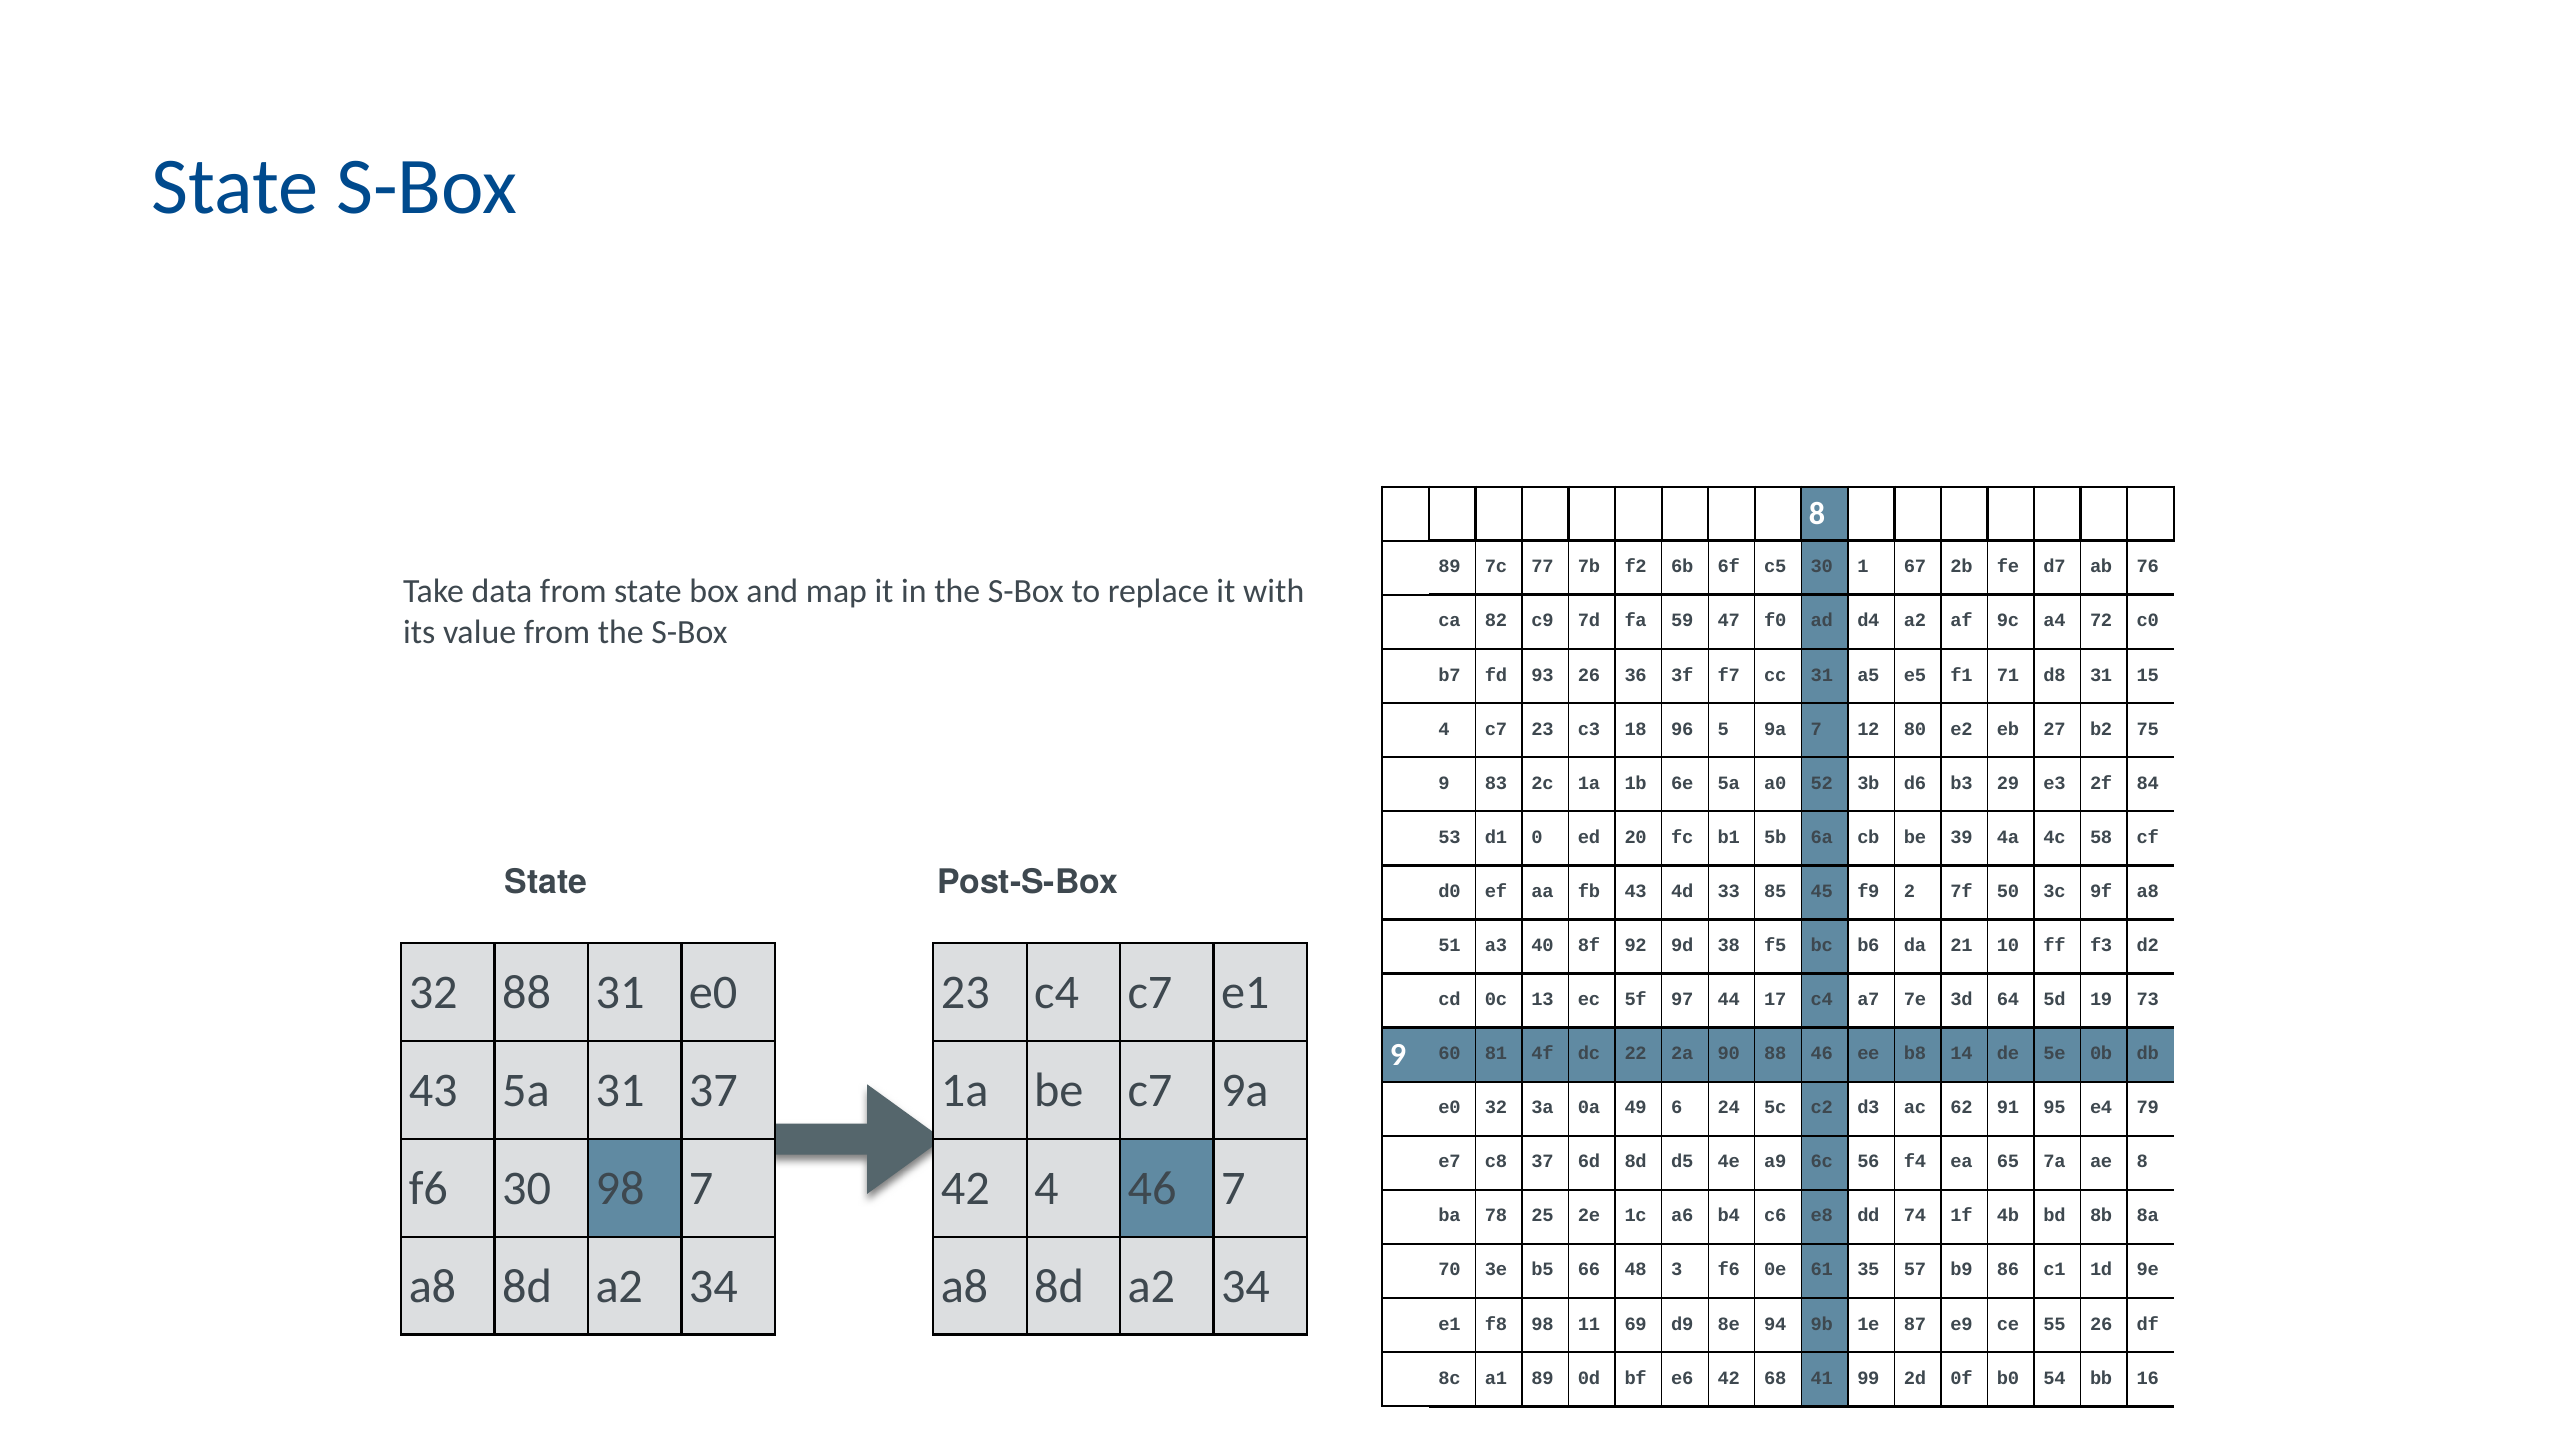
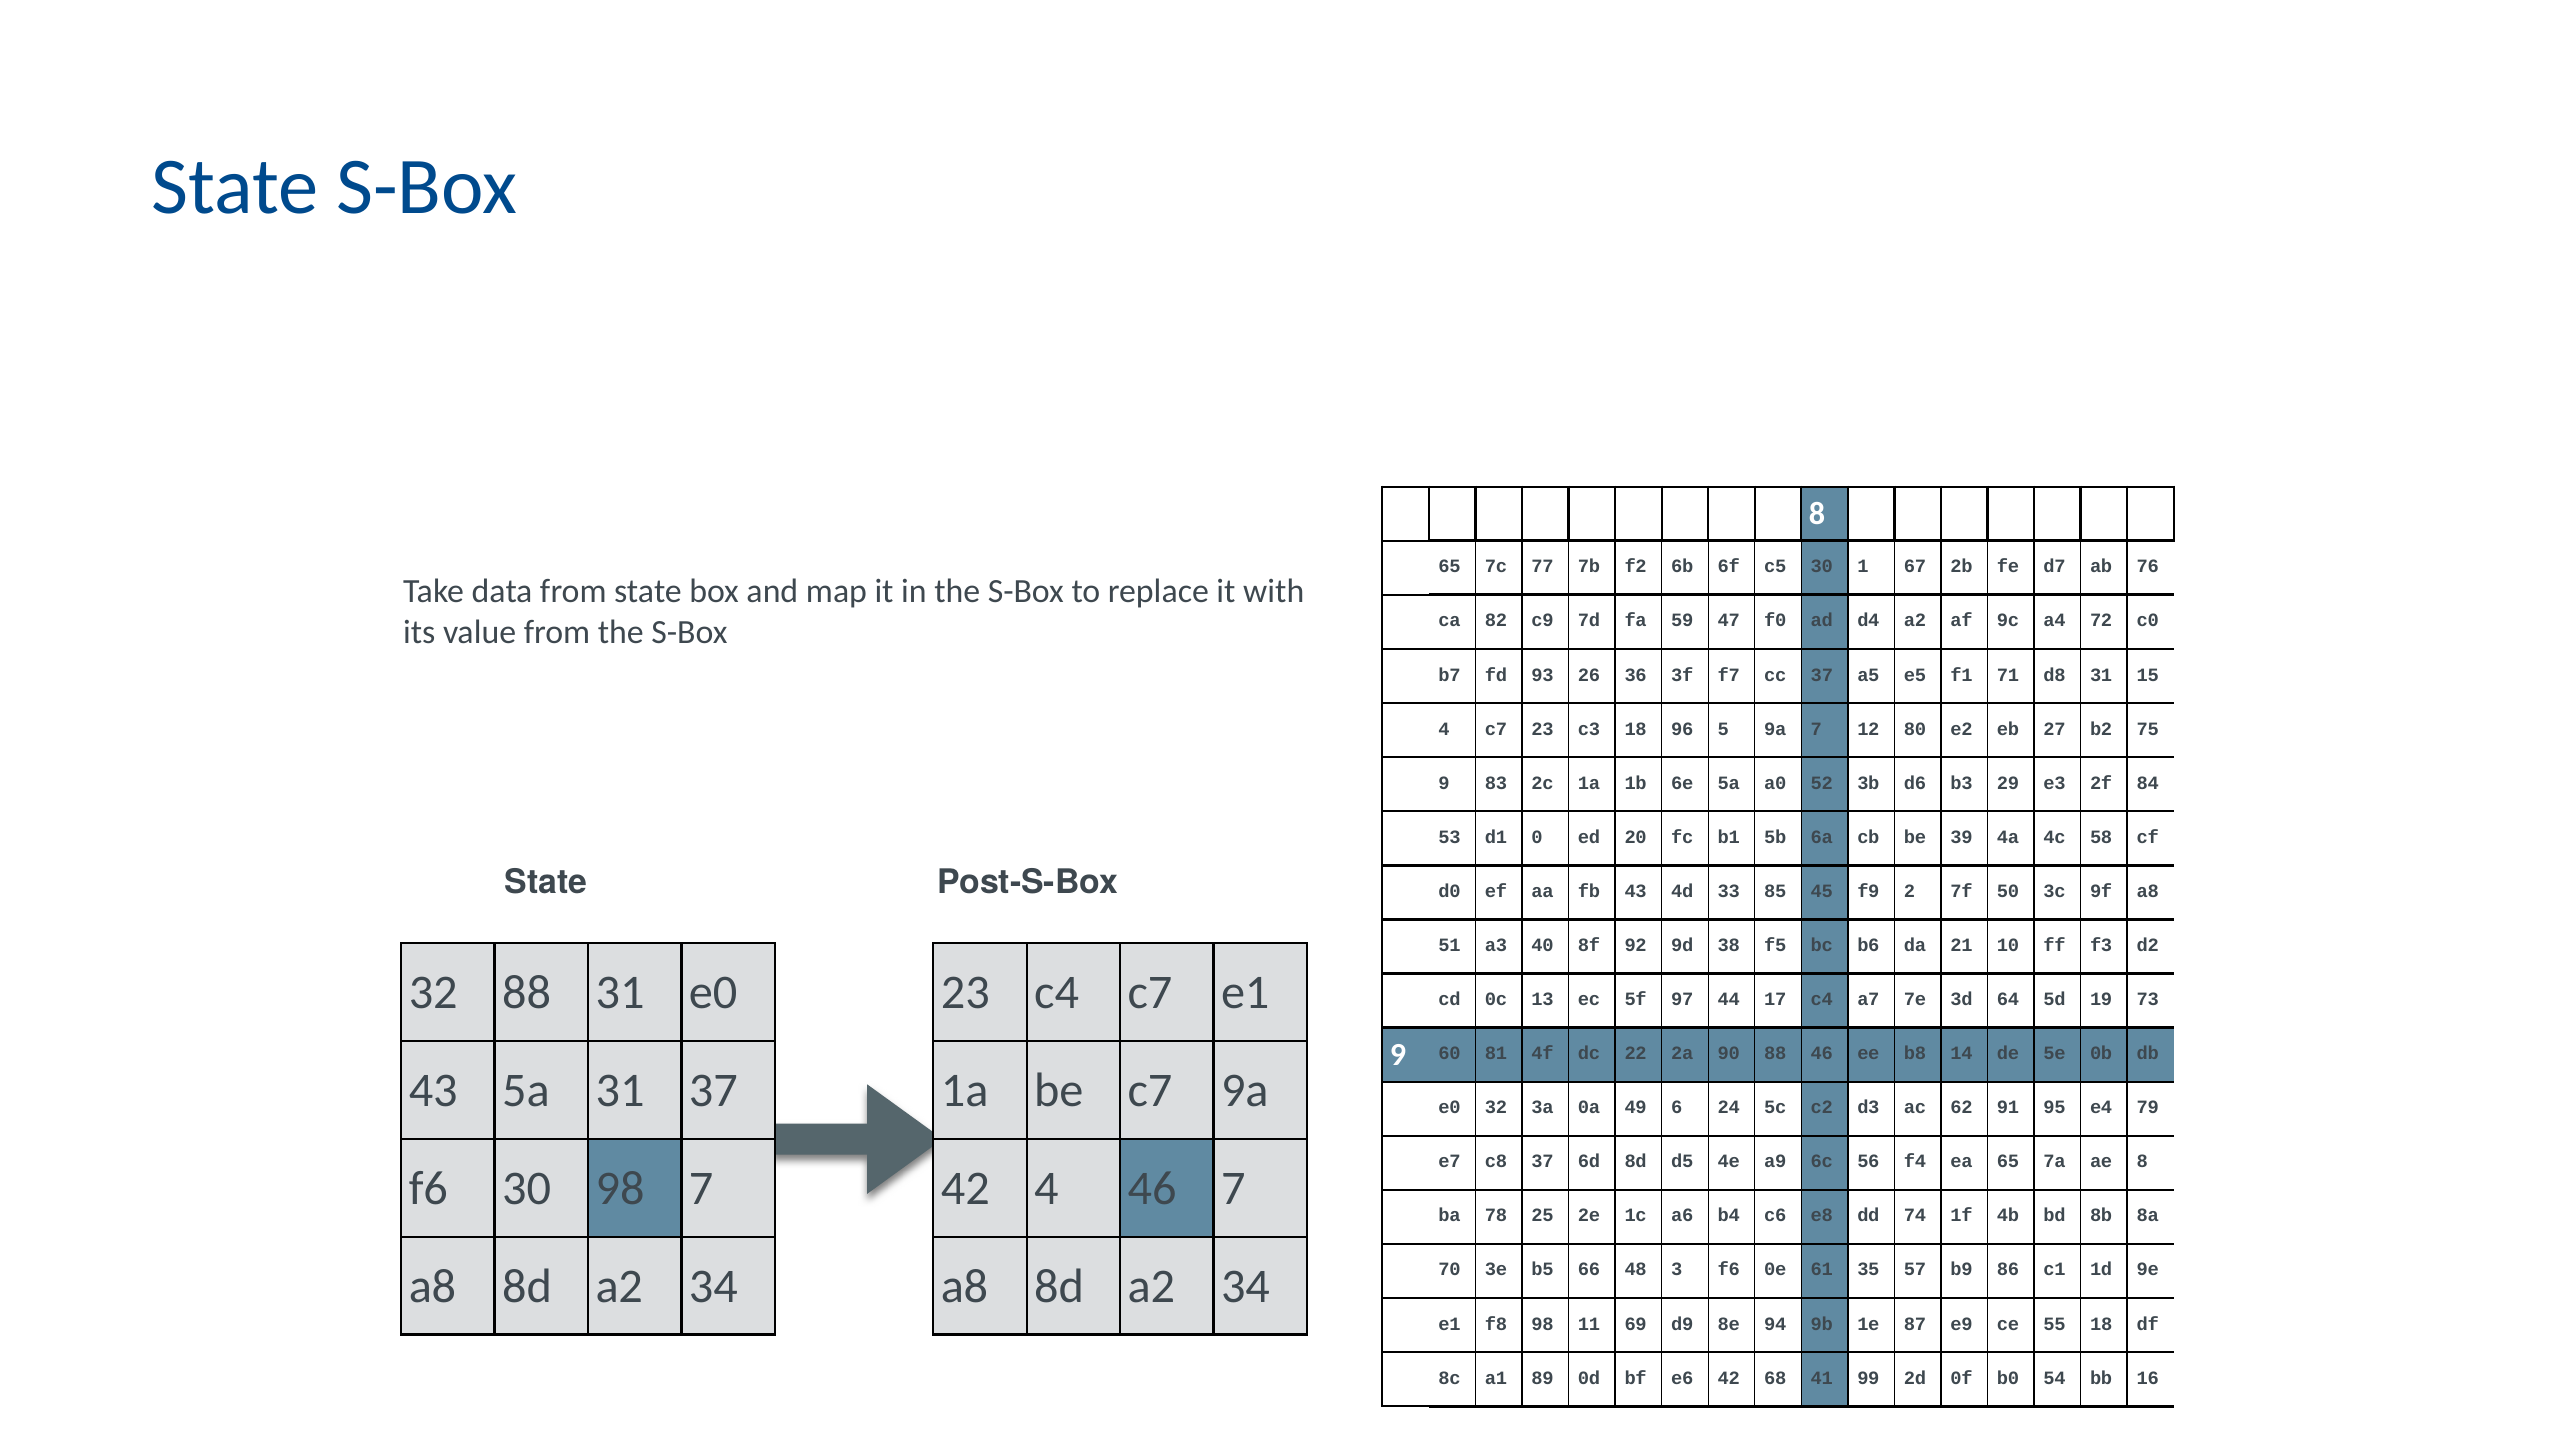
0 89: 89 -> 65 (1450, 567)
cc 31: 31 -> 37 (1822, 675)
55 26: 26 -> 18 (2101, 1324)
